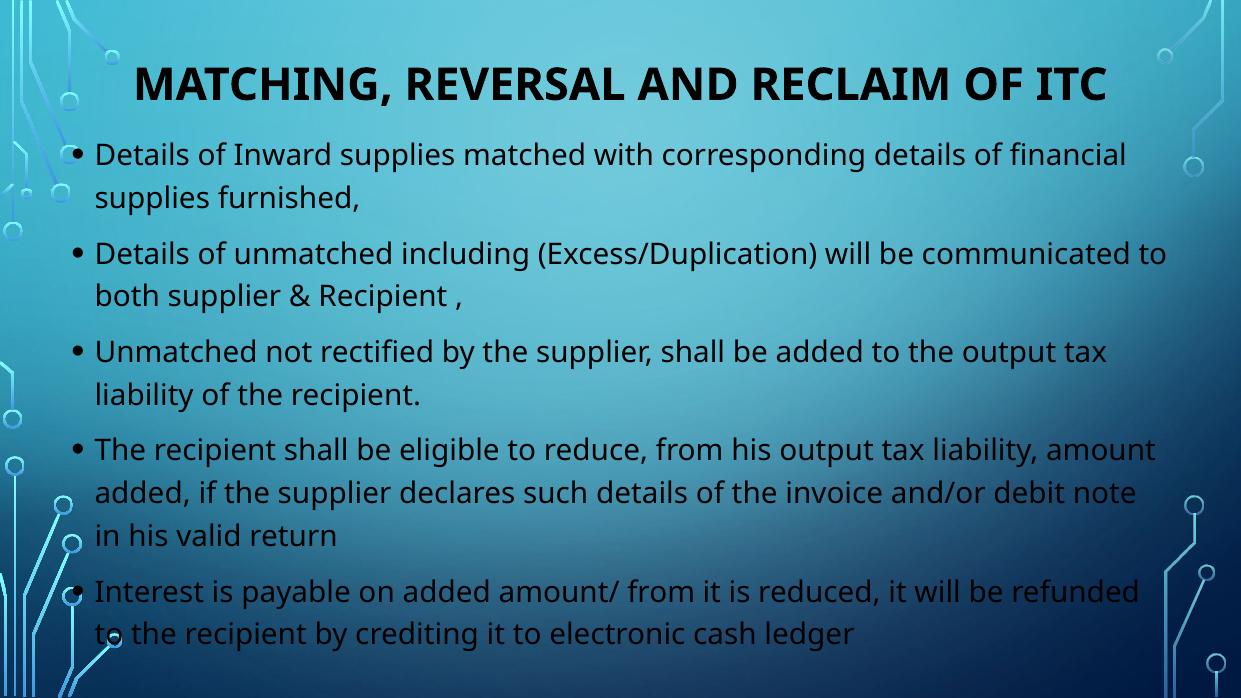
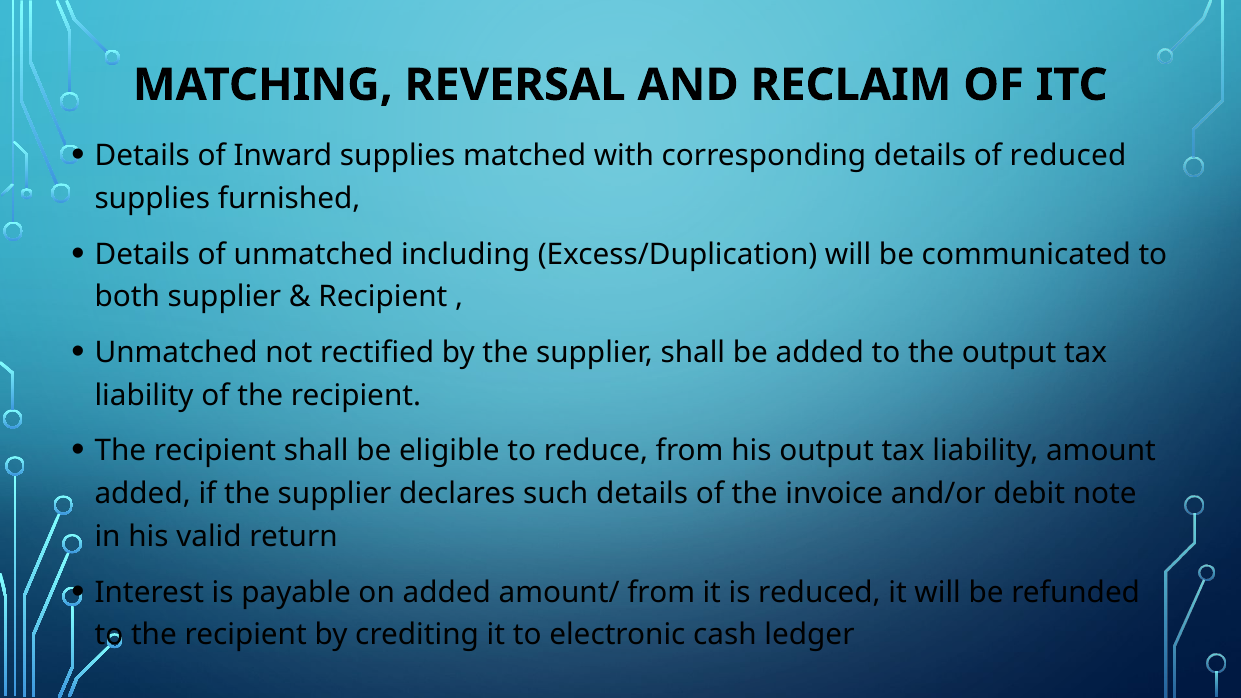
of financial: financial -> reduced (1068, 156)
